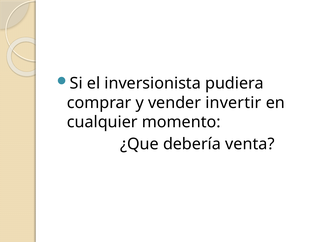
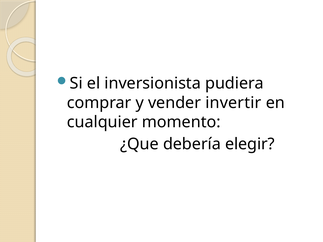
venta: venta -> elegir (250, 144)
